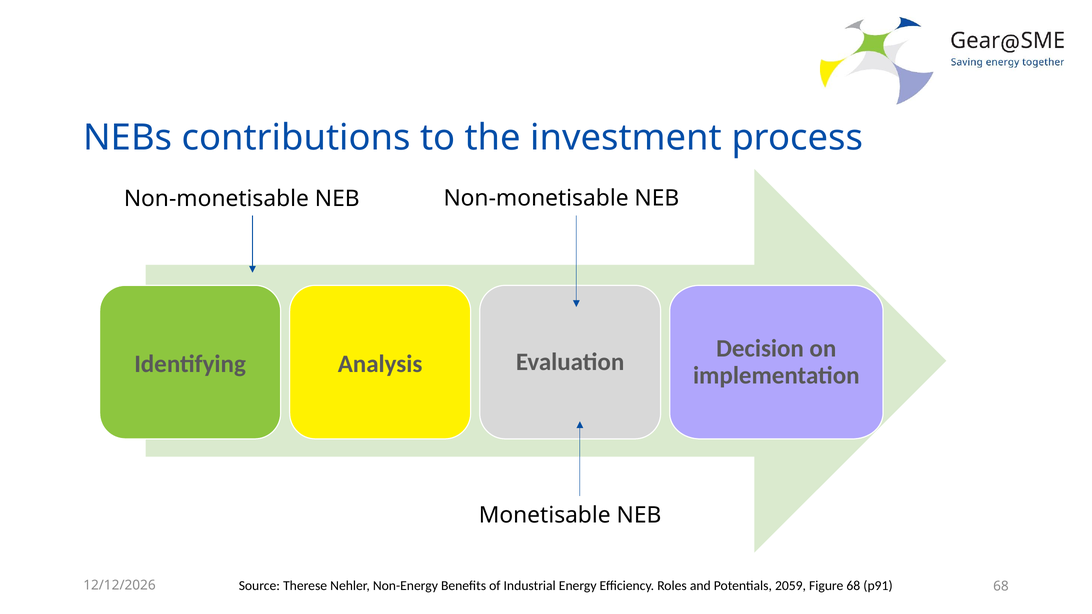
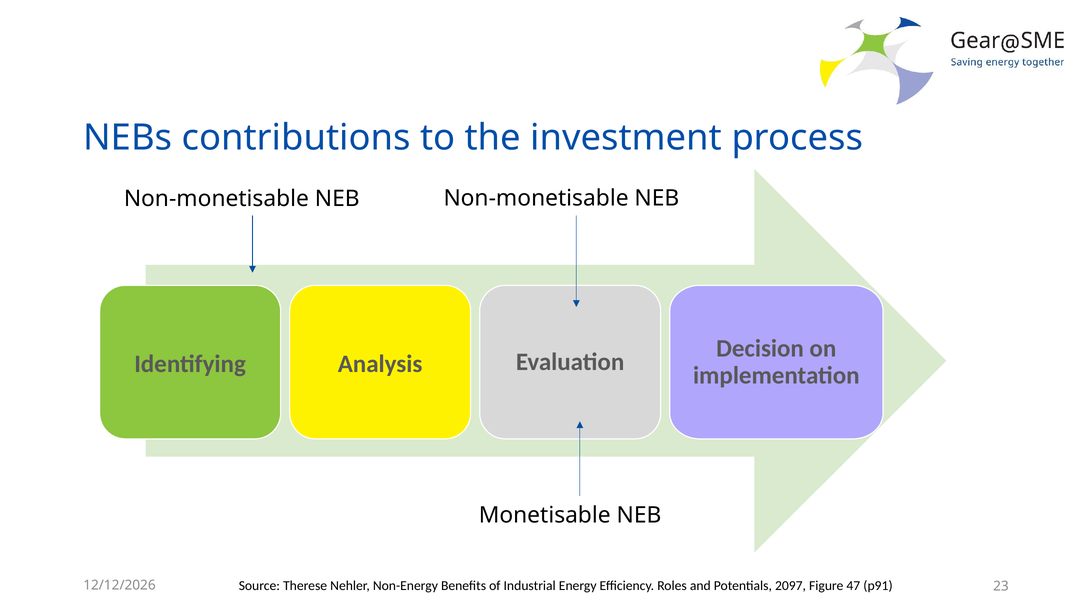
2059: 2059 -> 2097 (791, 586)
Figure 68: 68 -> 47 (853, 586)
68: 68 -> 23 (1001, 586)
